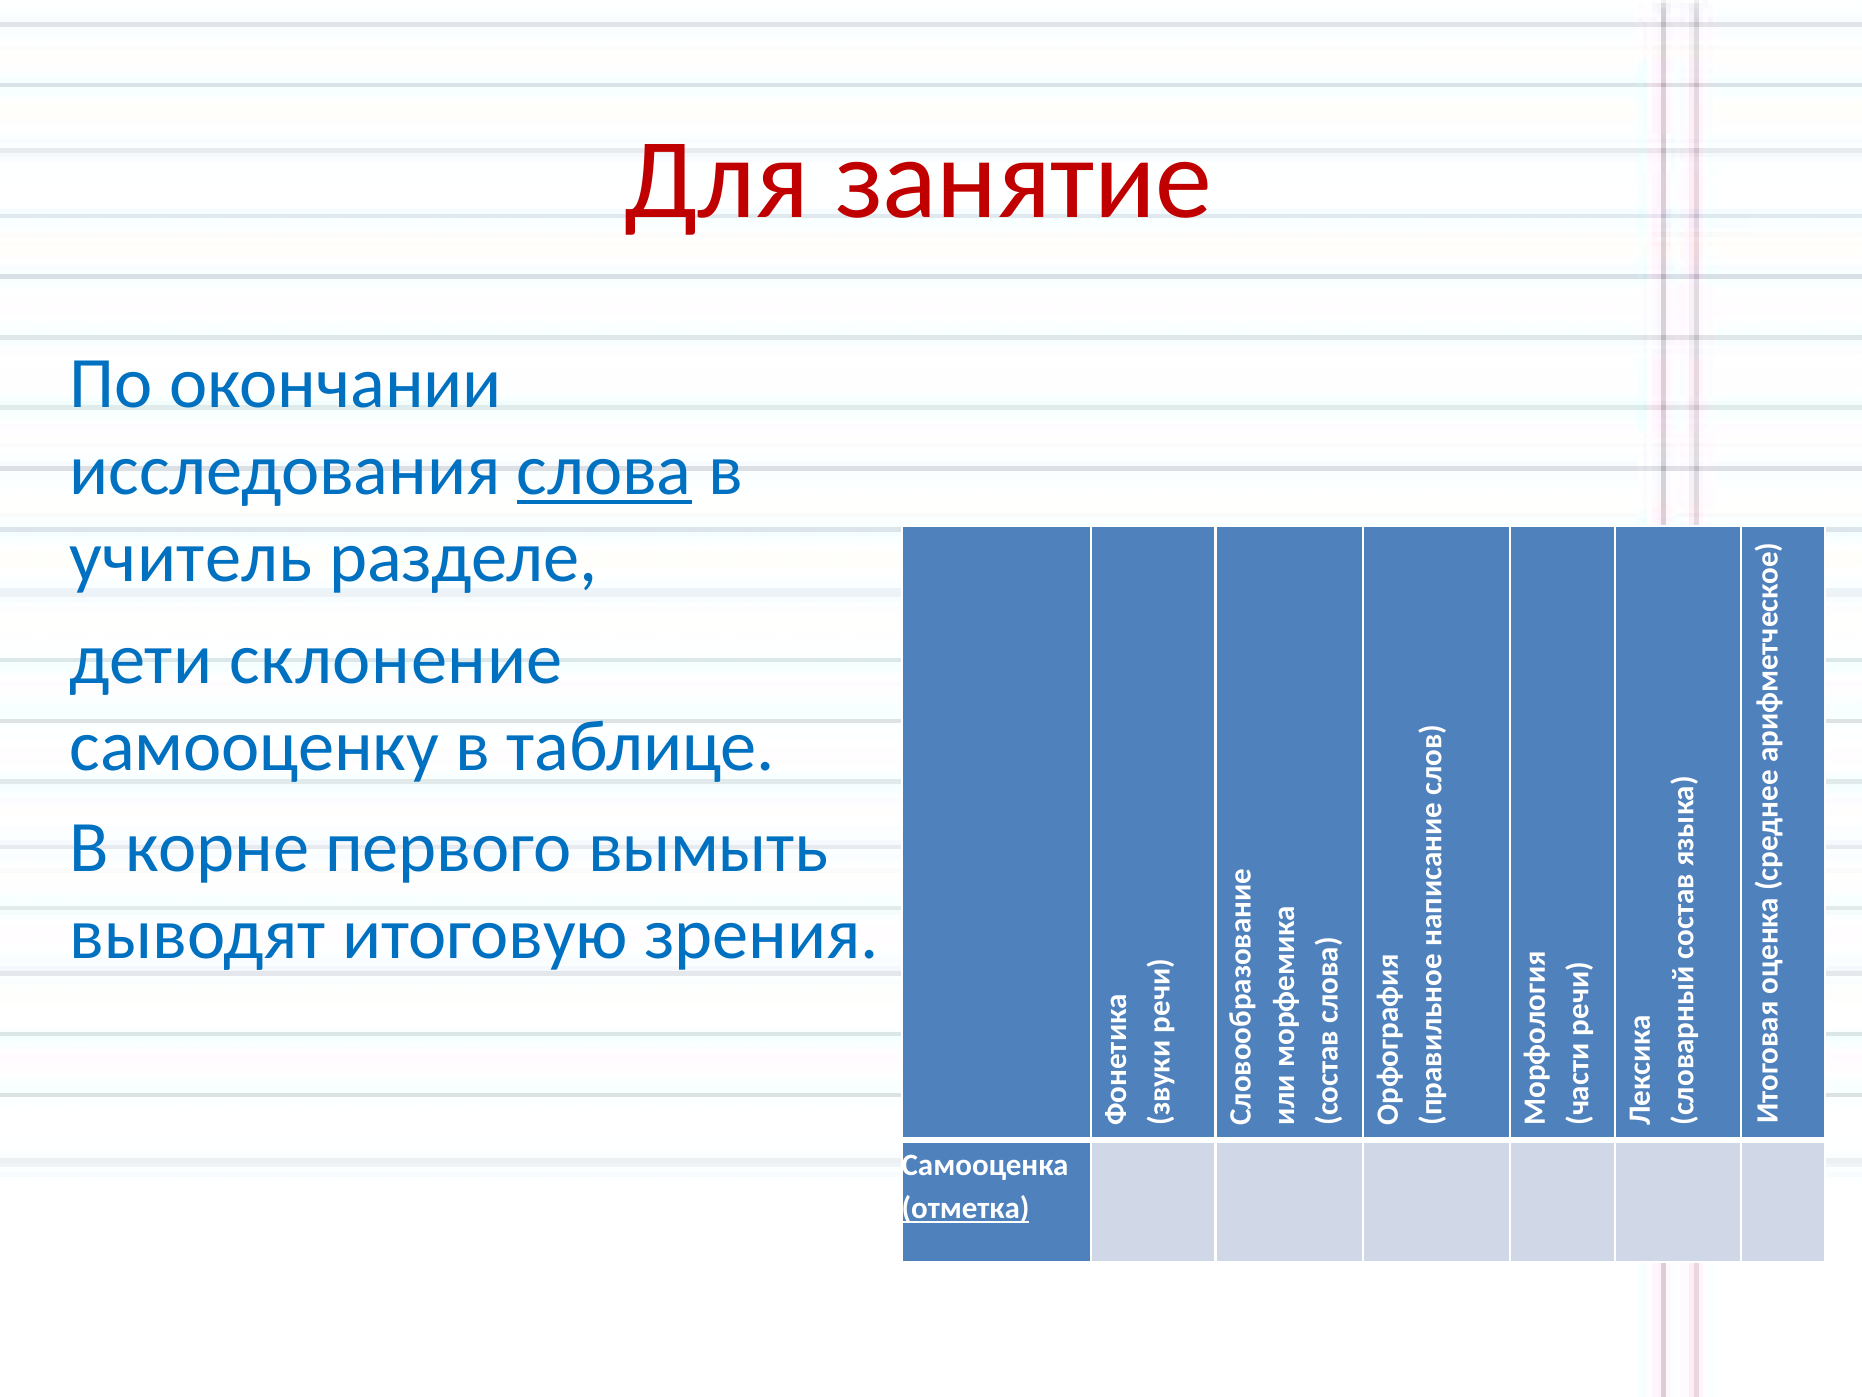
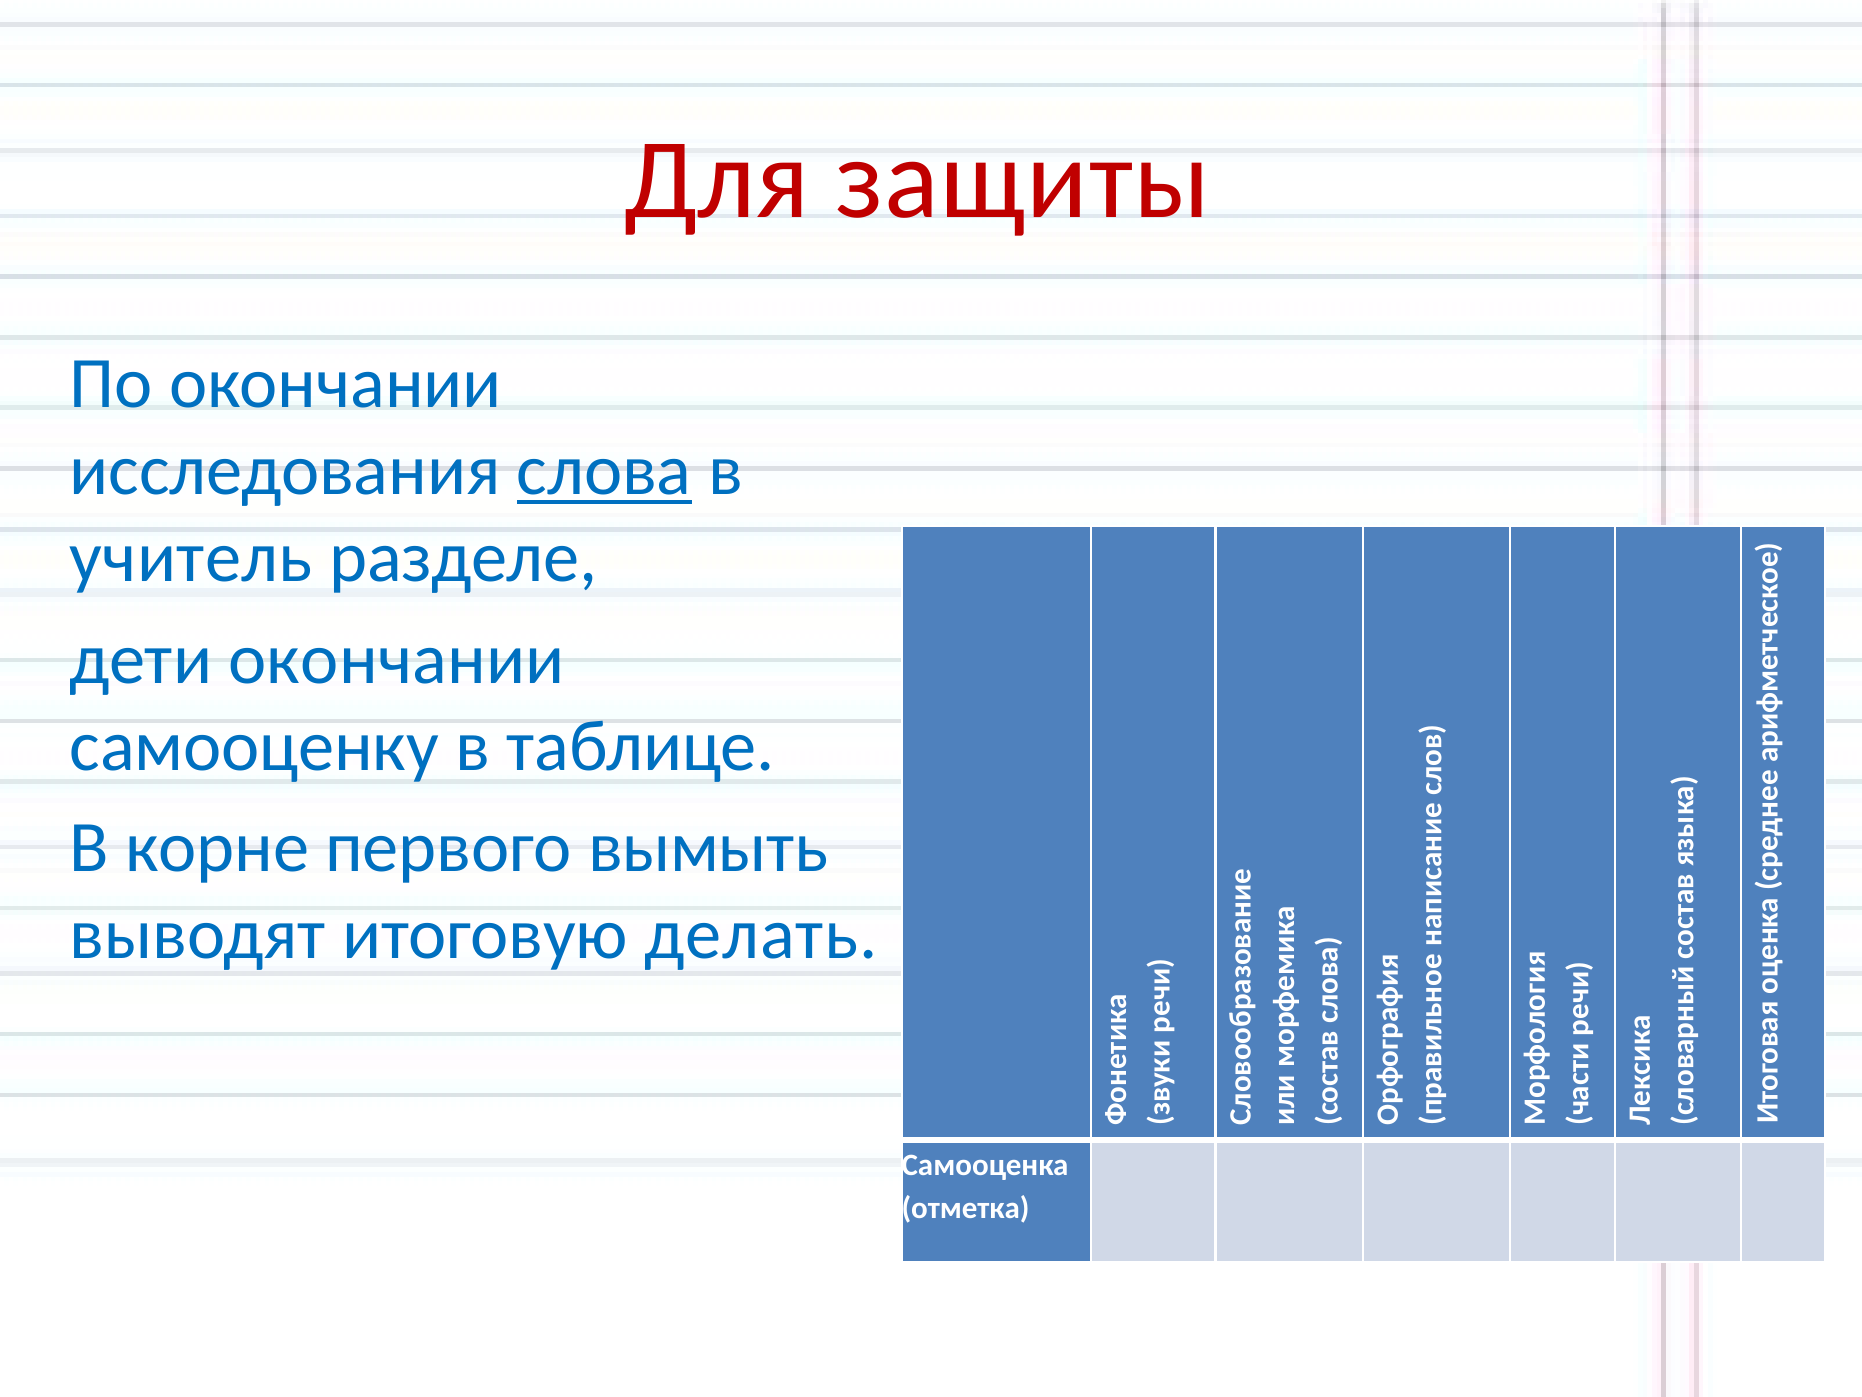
занятие: занятие -> защиты (1023, 180)
дети склонение: склонение -> окончании (396, 659)
зрения: зрения -> делать (761, 934)
отметка underline: present -> none (966, 1208)
